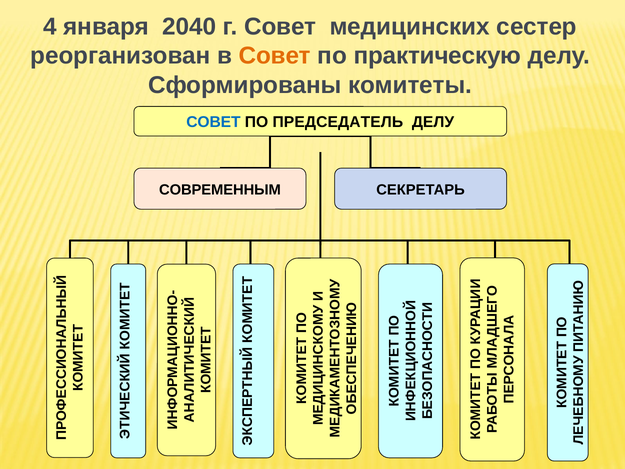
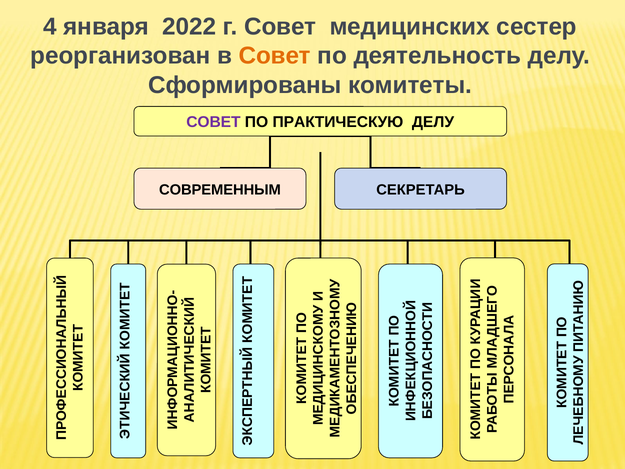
2040: 2040 -> 2022 (189, 27)
практическую: практическую -> деятельность (437, 56)
СОВЕТ colour: blue -> purple (213, 122)
ПРЕДСЕДАТЕЛЬ: ПРЕДСЕДАТЕЛЬ -> ПРАКТИЧЕСКУЮ (338, 122)
